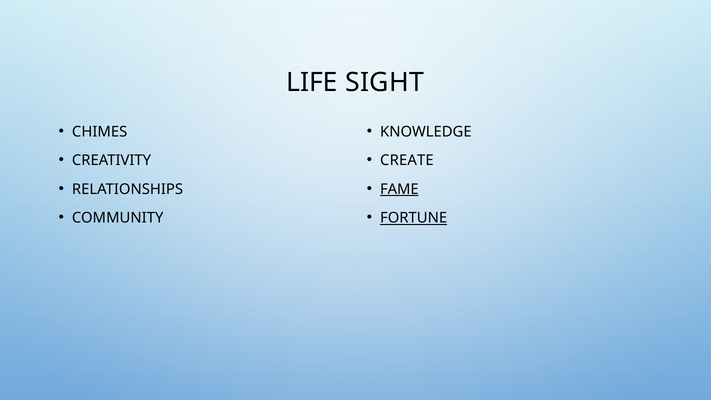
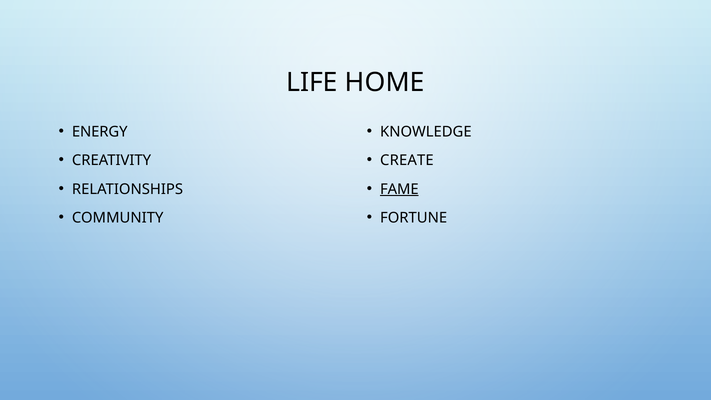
SIGHT: SIGHT -> HOME (385, 82)
CHIMES: CHIMES -> ENERGY (100, 132)
FORTUNE underline: present -> none (414, 218)
